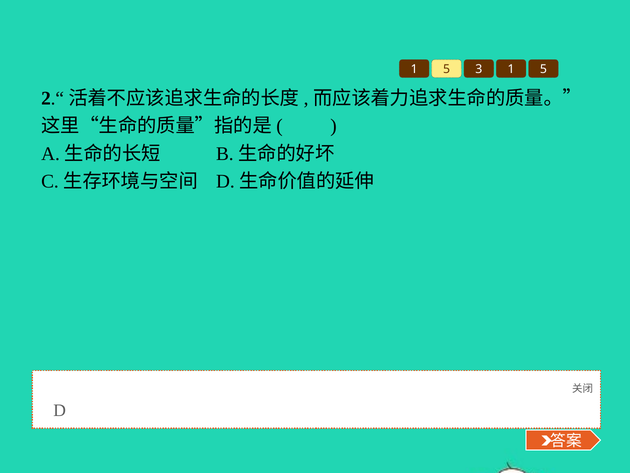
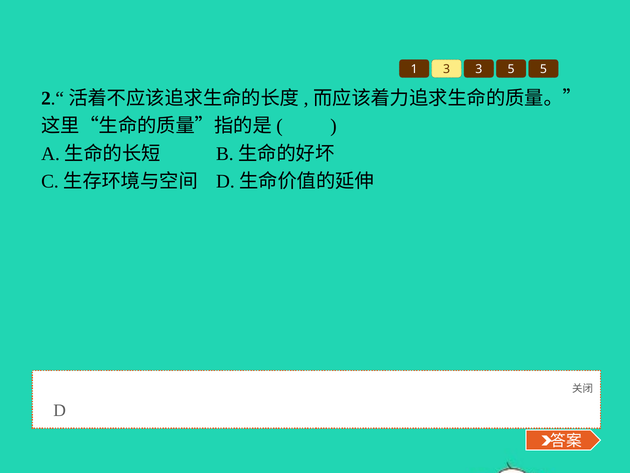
5: 5 -> 3 (447, 69)
3 1: 1 -> 5 (511, 69)
